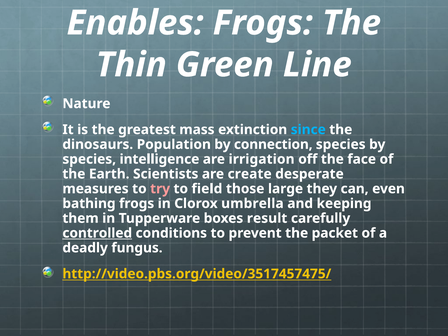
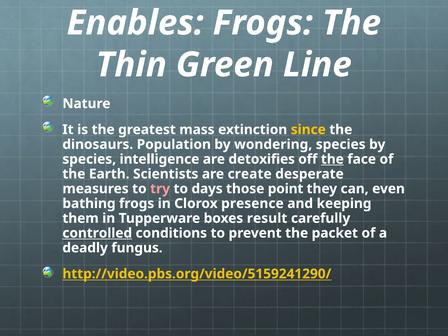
since colour: light blue -> yellow (308, 130)
connection: connection -> wondering (273, 144)
irrigation: irrigation -> detoxifies (262, 159)
the underline: none -> present (332, 159)
field: field -> days (207, 189)
large: large -> point (286, 189)
umbrella: umbrella -> presence (252, 204)
http://video.pbs.org/video/3517457475/: http://video.pbs.org/video/3517457475/ -> http://video.pbs.org/video/5159241290/ (197, 274)
